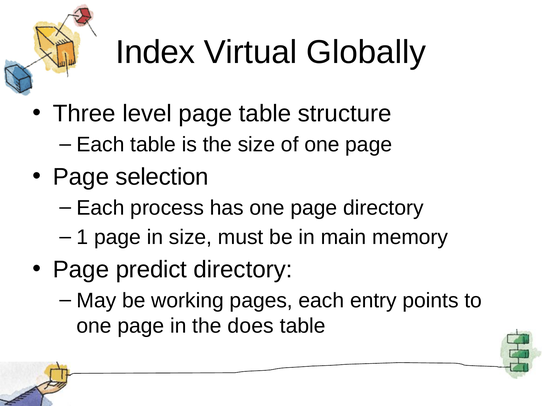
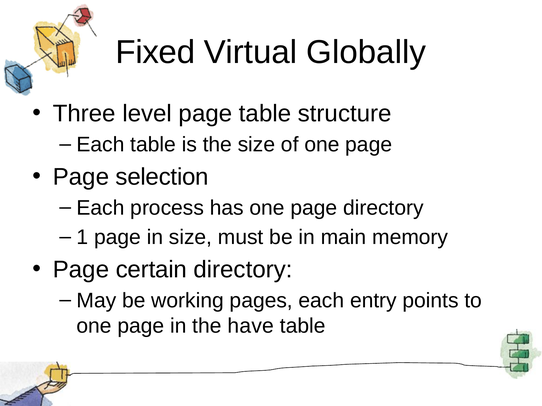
Index: Index -> Fixed (155, 52)
predict: predict -> certain (151, 270)
does: does -> have (251, 326)
